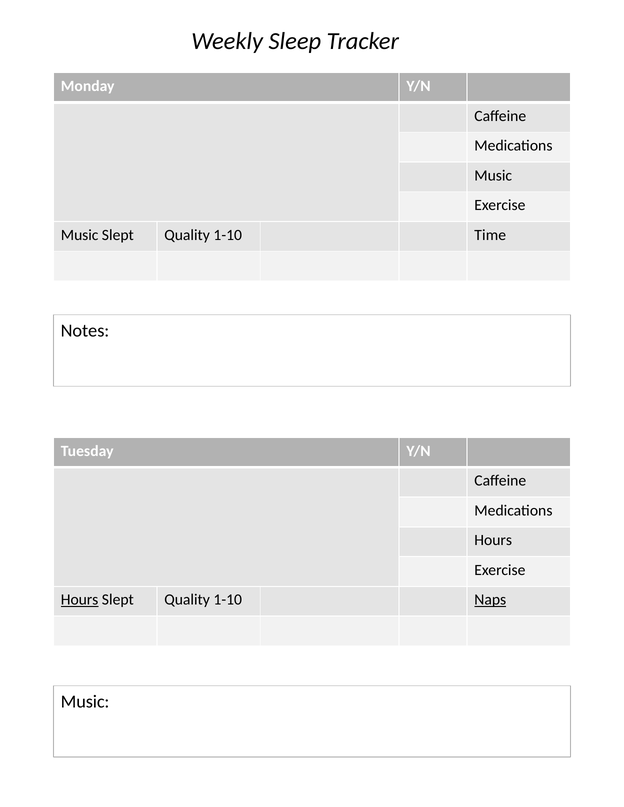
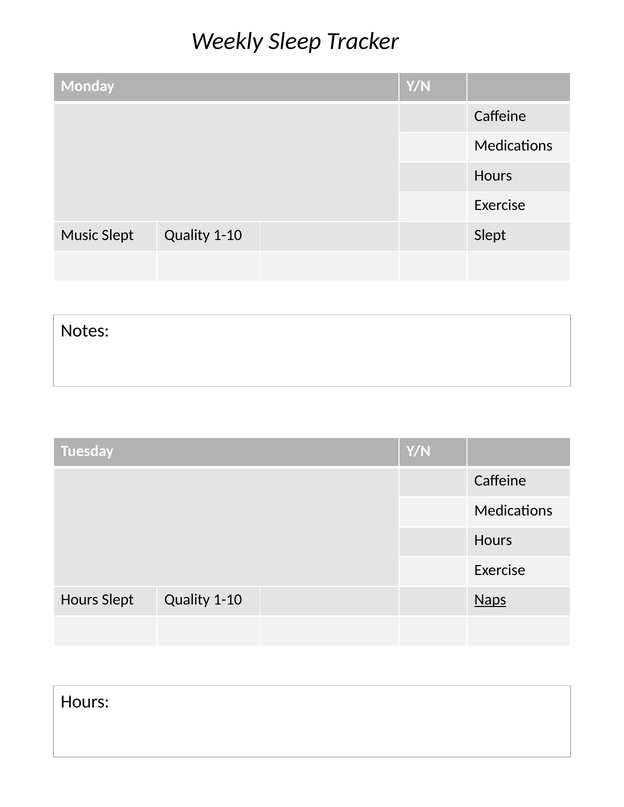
Music: Music -> Hours (493, 176)
1-10 Time: Time -> Slept (490, 235)
Hours underline: present -> none (80, 600)
Music: Music -> Hours (85, 702)
